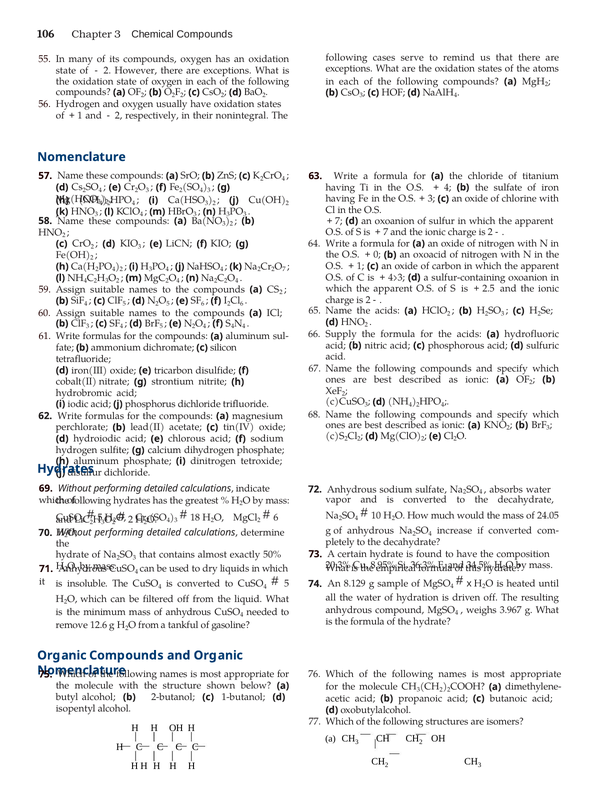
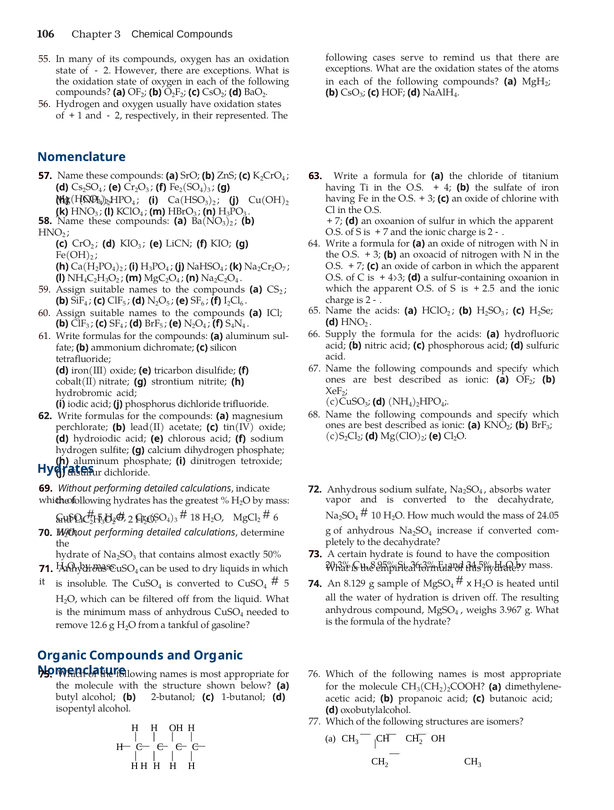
nonintegral: nonintegral -> represented (242, 115)
0: 0 -> 3 (377, 255)
1: 1 -> 7 (360, 266)
